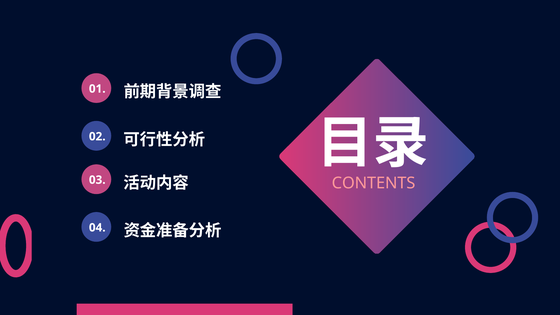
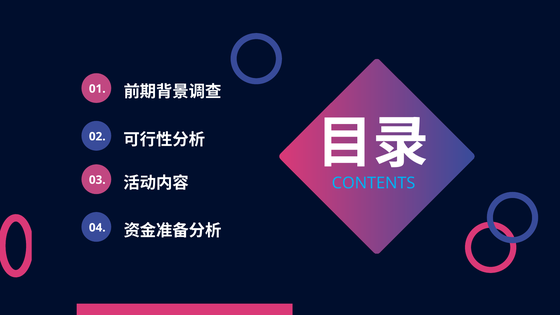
CONTENTS colour: pink -> light blue (374, 183)
